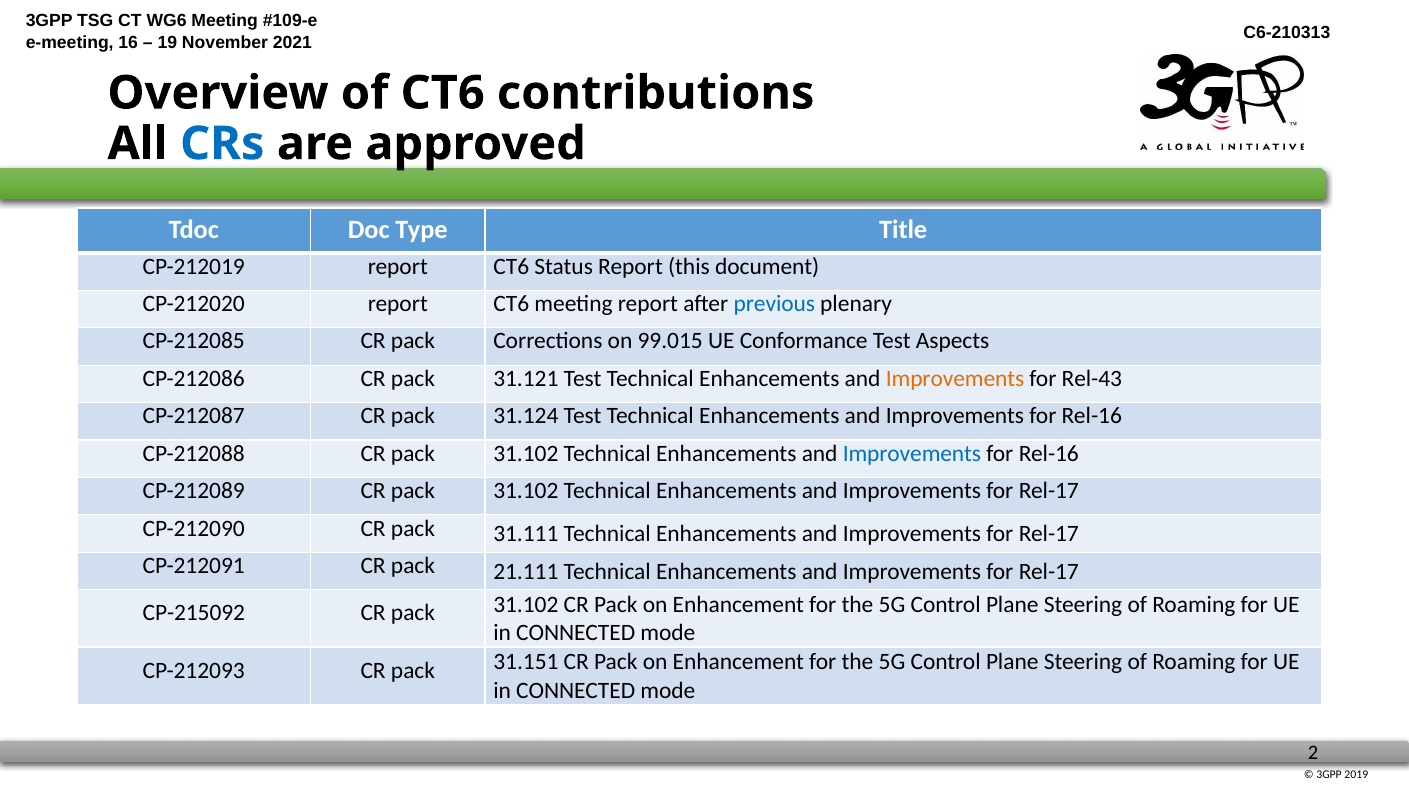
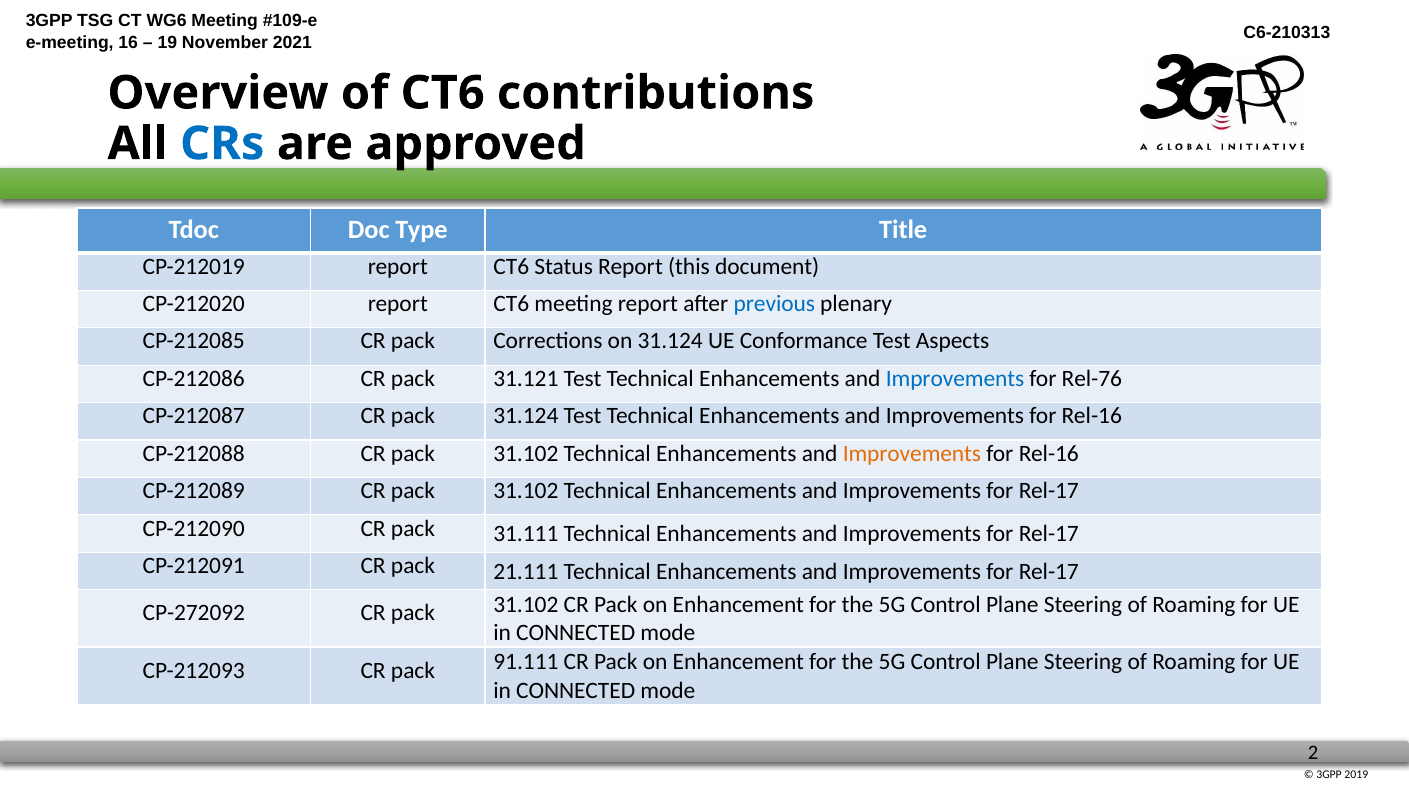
on 99.015: 99.015 -> 31.124 (670, 341)
Improvements colour: orange -> blue (955, 379)
Rel-43: Rel-43 -> Rel-76 (1092, 379)
Improvements colour: blue -> orange (912, 454)
CP-215092: CP-215092 -> CP-272092 (194, 614)
31.151: 31.151 -> 91.111 (526, 662)
